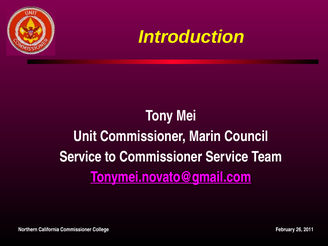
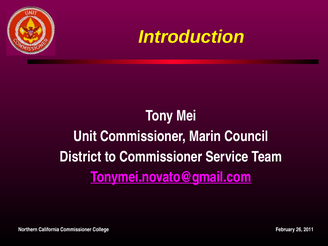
Service: Service -> District (81, 157)
